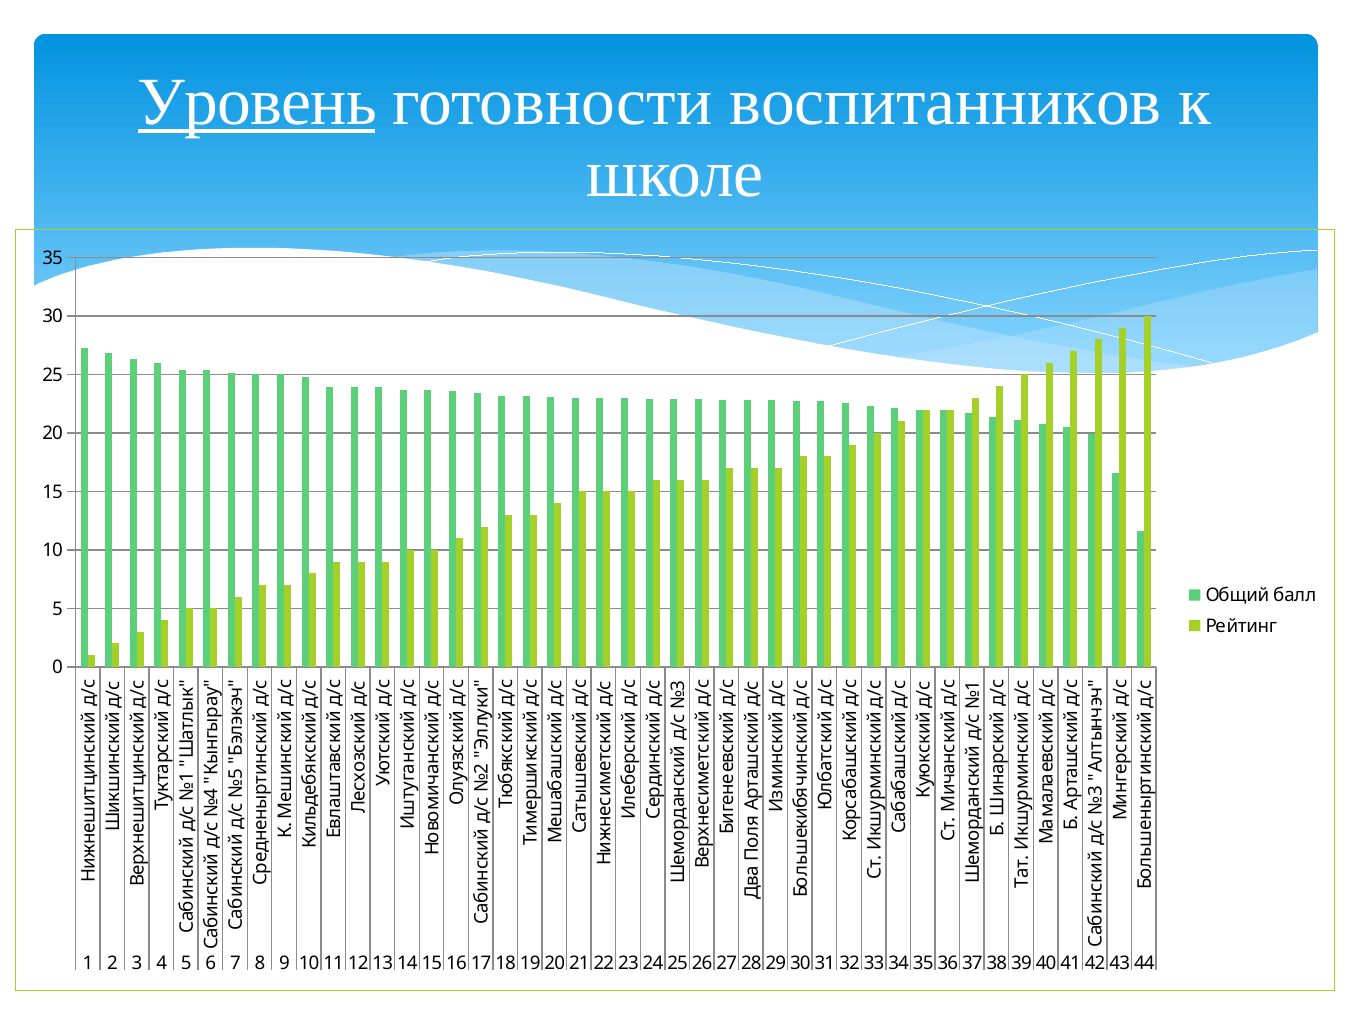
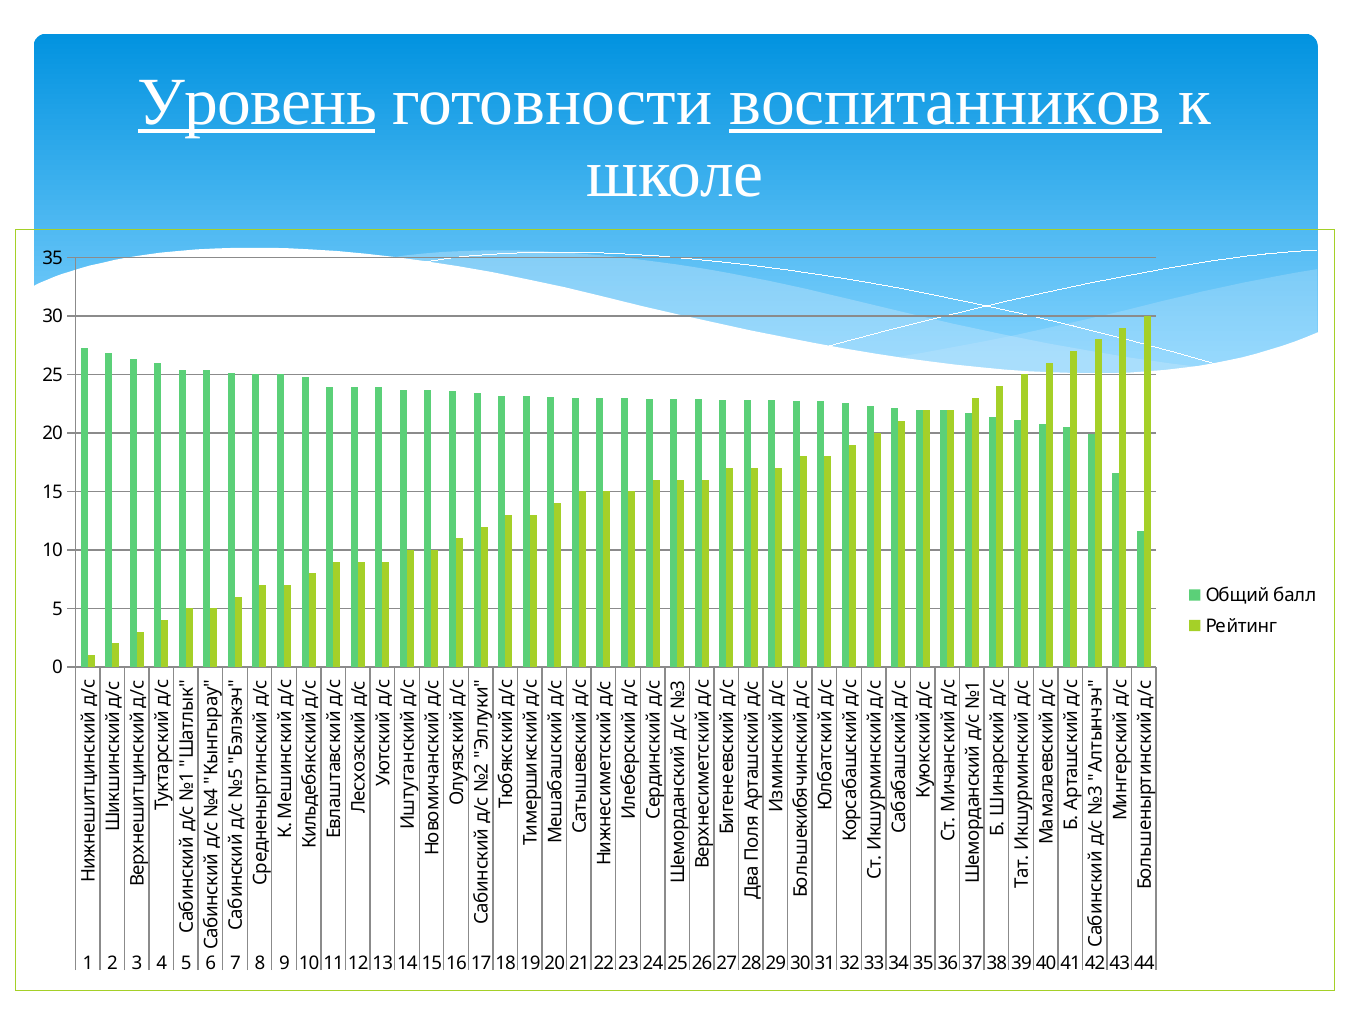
воспитанников underline: none -> present (945, 102)
